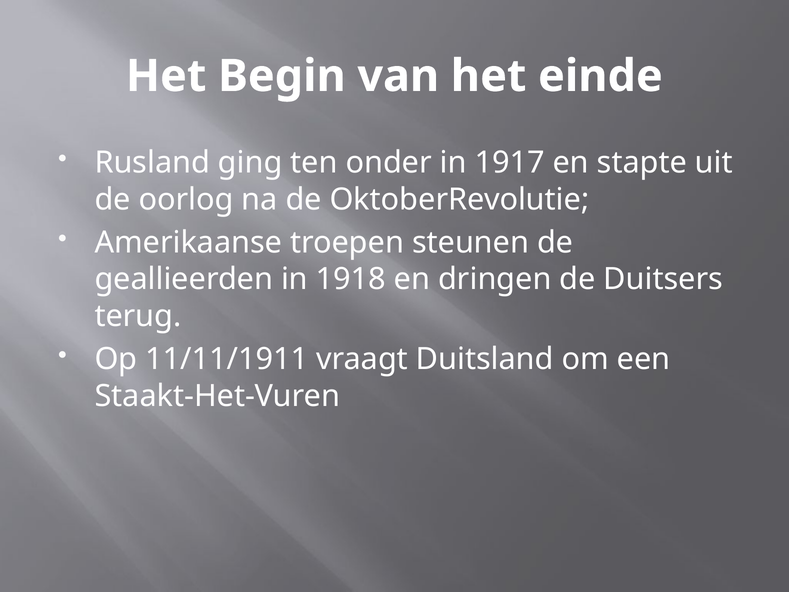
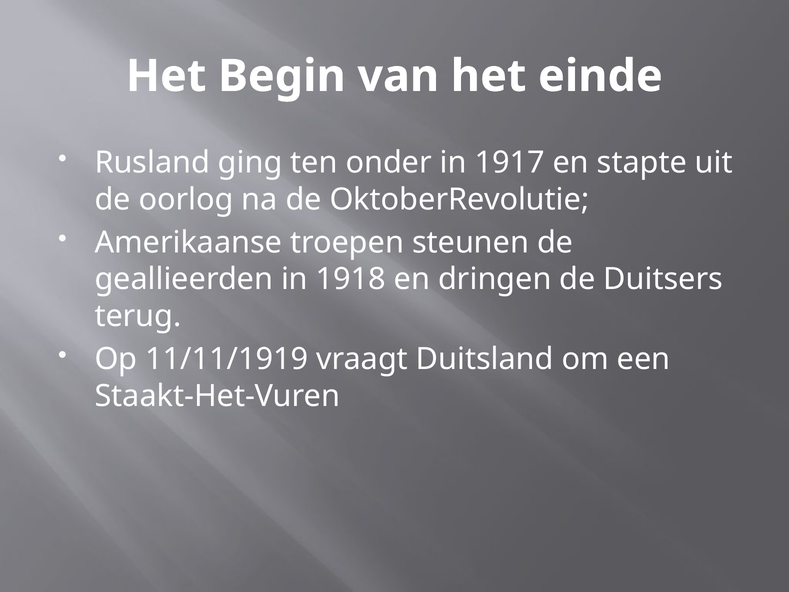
11/11/1911: 11/11/1911 -> 11/11/1919 (227, 359)
